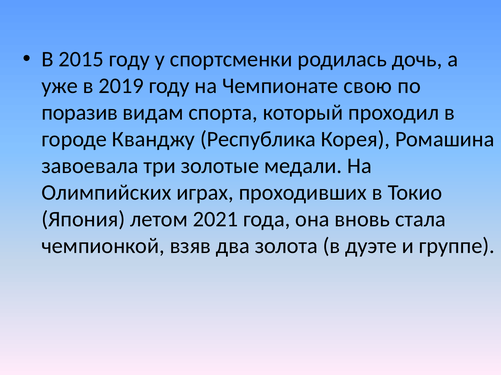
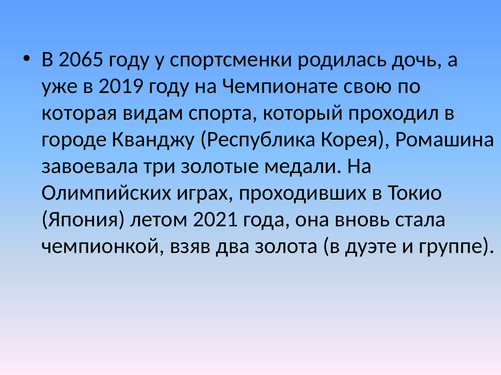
2015: 2015 -> 2065 (81, 59)
поразив: поразив -> которая (79, 113)
